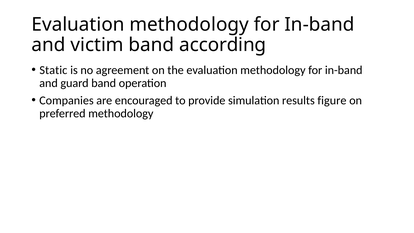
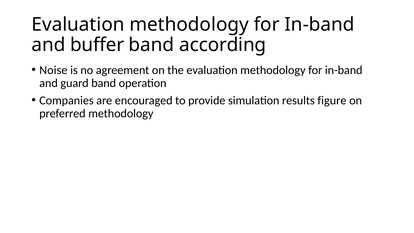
victim: victim -> buffer (97, 45)
Static: Static -> Noise (53, 70)
